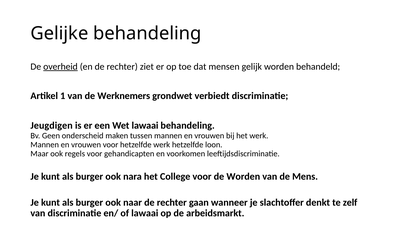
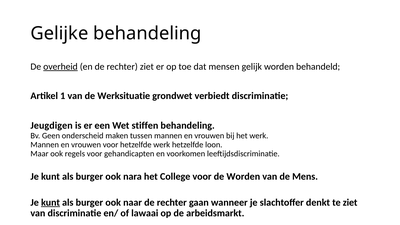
Werknemers: Werknemers -> Werksituatie (124, 96)
Wet lawaai: lawaai -> stiffen (145, 126)
kunt underline: none -> present (50, 202)
te zelf: zelf -> ziet (350, 202)
